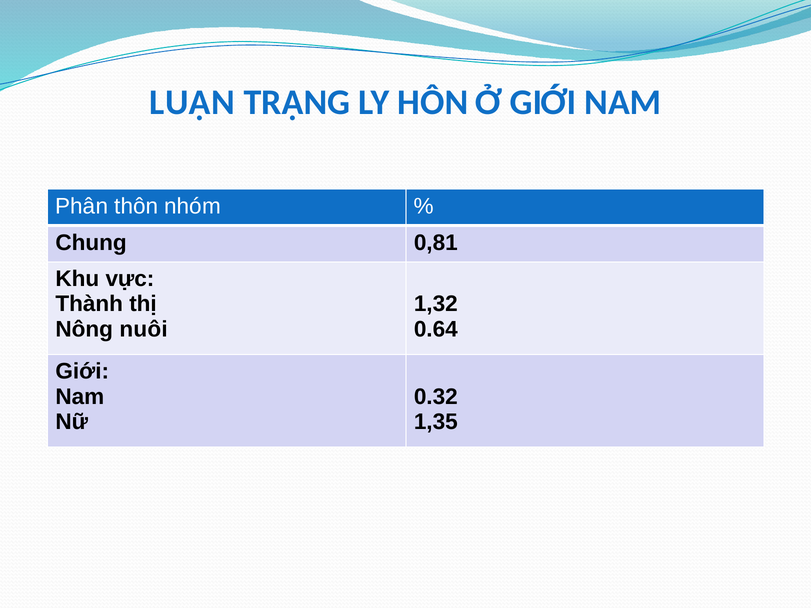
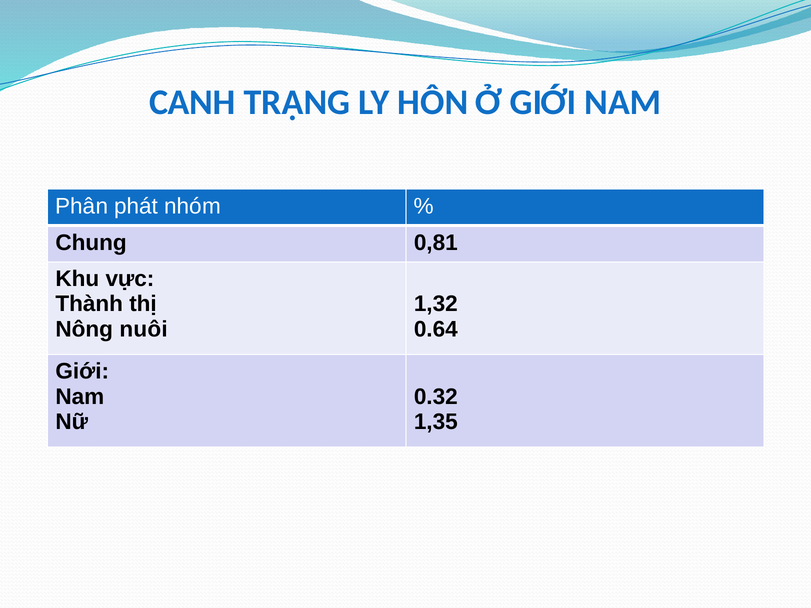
LUẬN: LUẬN -> CANH (192, 103)
thôn: thôn -> phát (136, 206)
